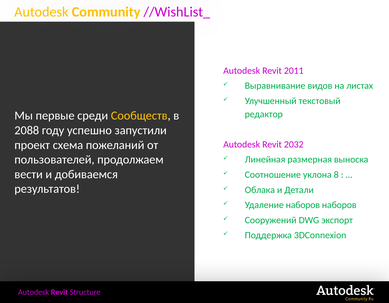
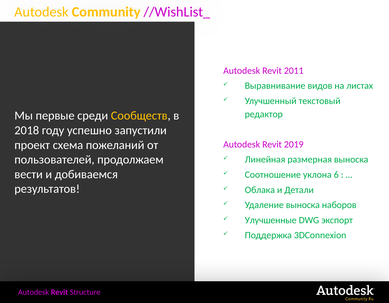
2088: 2088 -> 2018 (27, 130)
2032: 2032 -> 2019 (294, 144)
8: 8 -> 6 (336, 174)
Удаление наборов: наборов -> выноска (303, 205)
Сооружений: Сооружений -> Улучшенные (271, 220)
